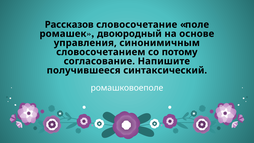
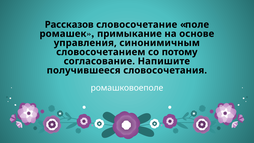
двоюродный: двоюродный -> примыкание (129, 34)
синтаксический: синтаксический -> словосочетания (165, 70)
